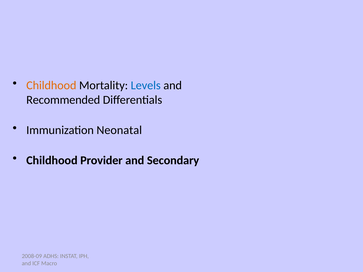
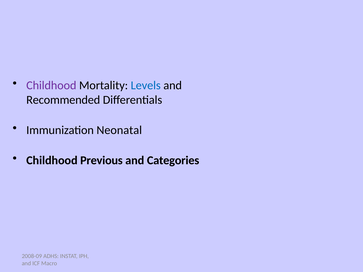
Childhood colour: orange -> purple (51, 86)
Provider: Provider -> Previous (101, 161)
Secondary: Secondary -> Categories (173, 161)
